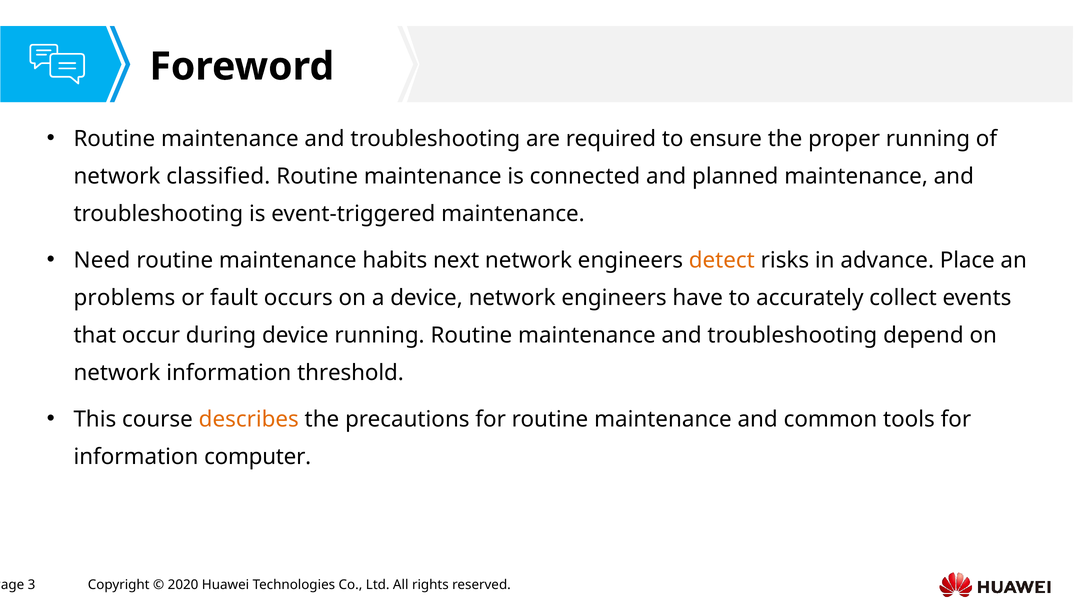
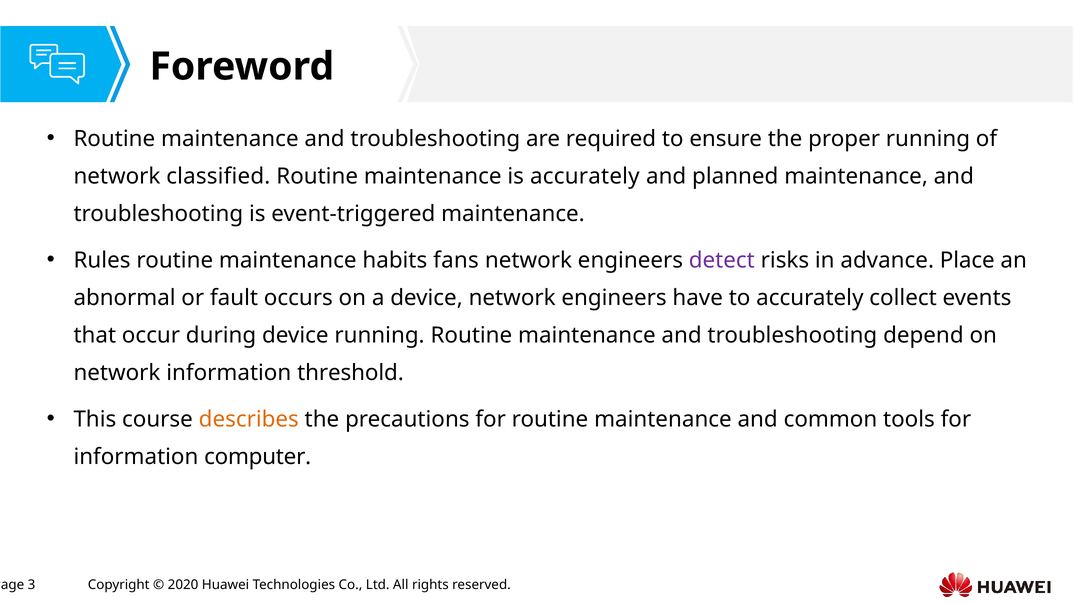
is connected: connected -> accurately (585, 176)
Need: Need -> Rules (102, 260)
next: next -> fans (456, 260)
detect colour: orange -> purple (722, 260)
problems: problems -> abnormal (125, 298)
